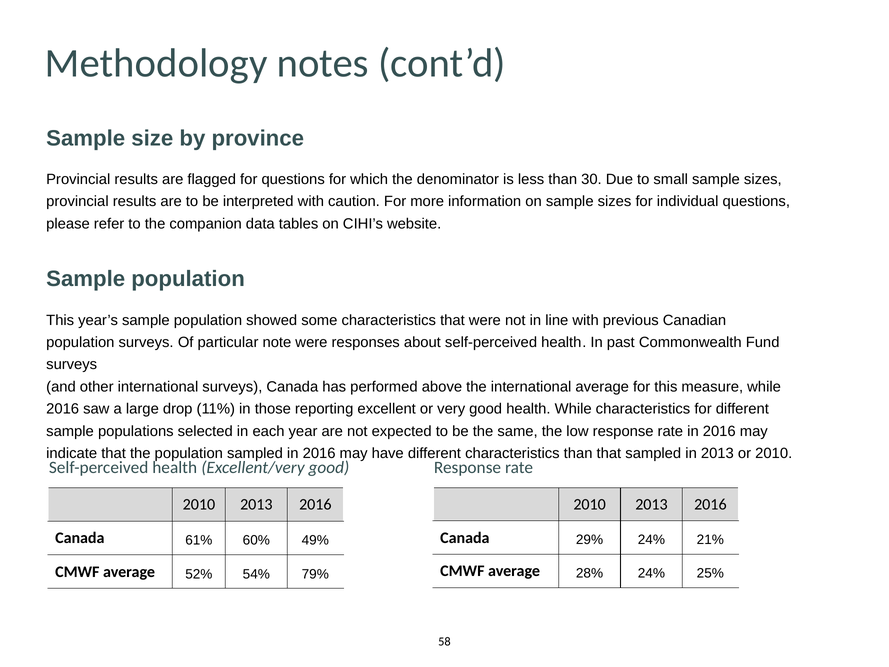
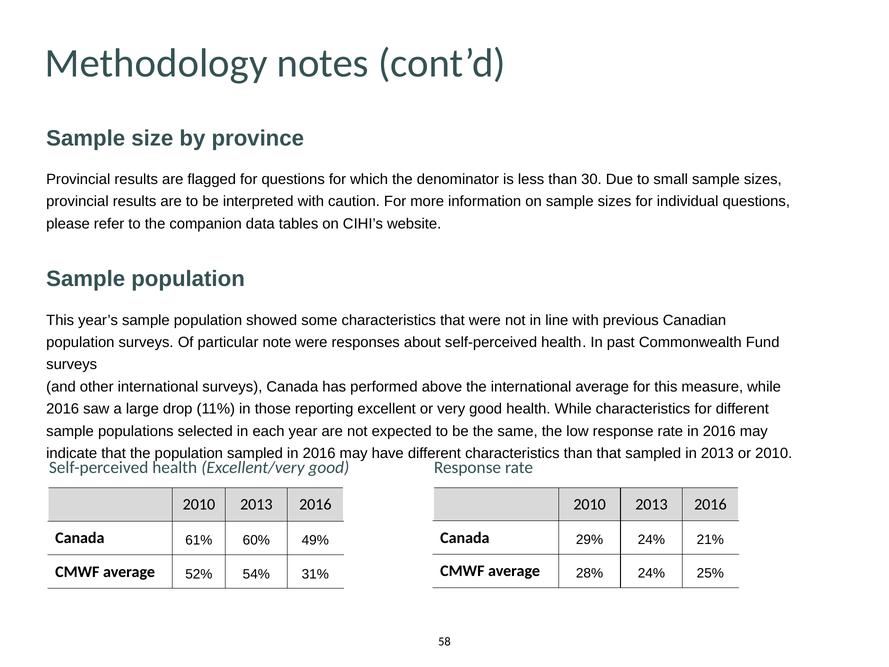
79%: 79% -> 31% (315, 574)
